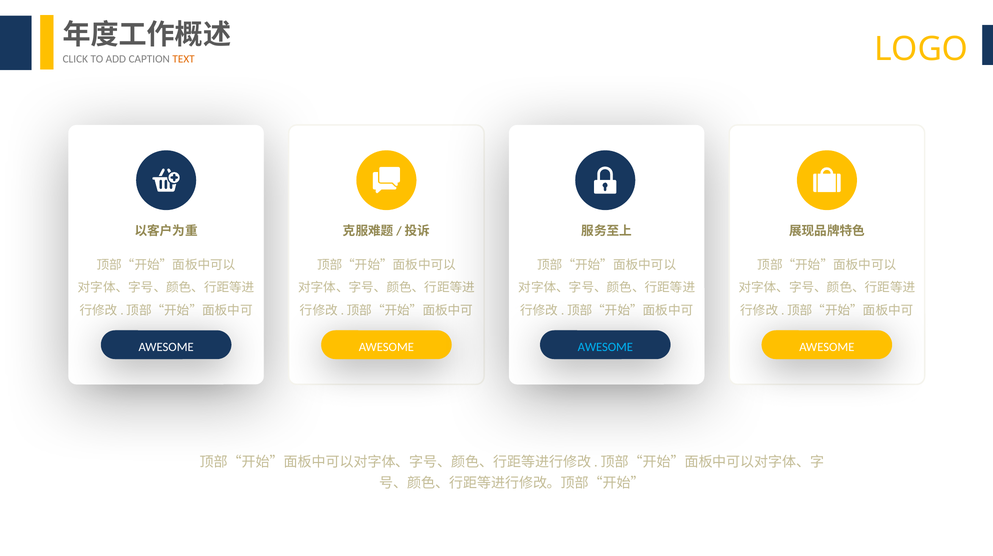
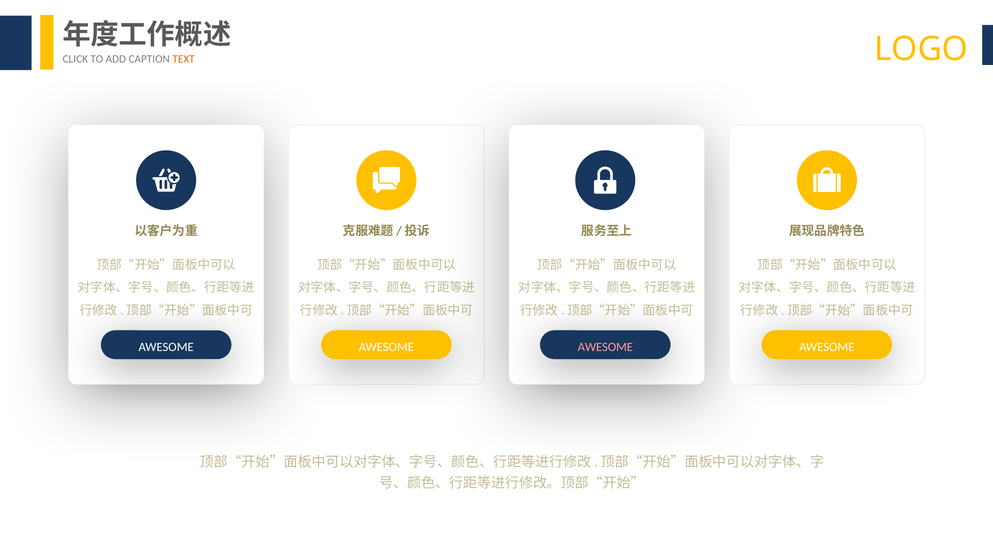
AWESOME colour: light blue -> pink (605, 347)
